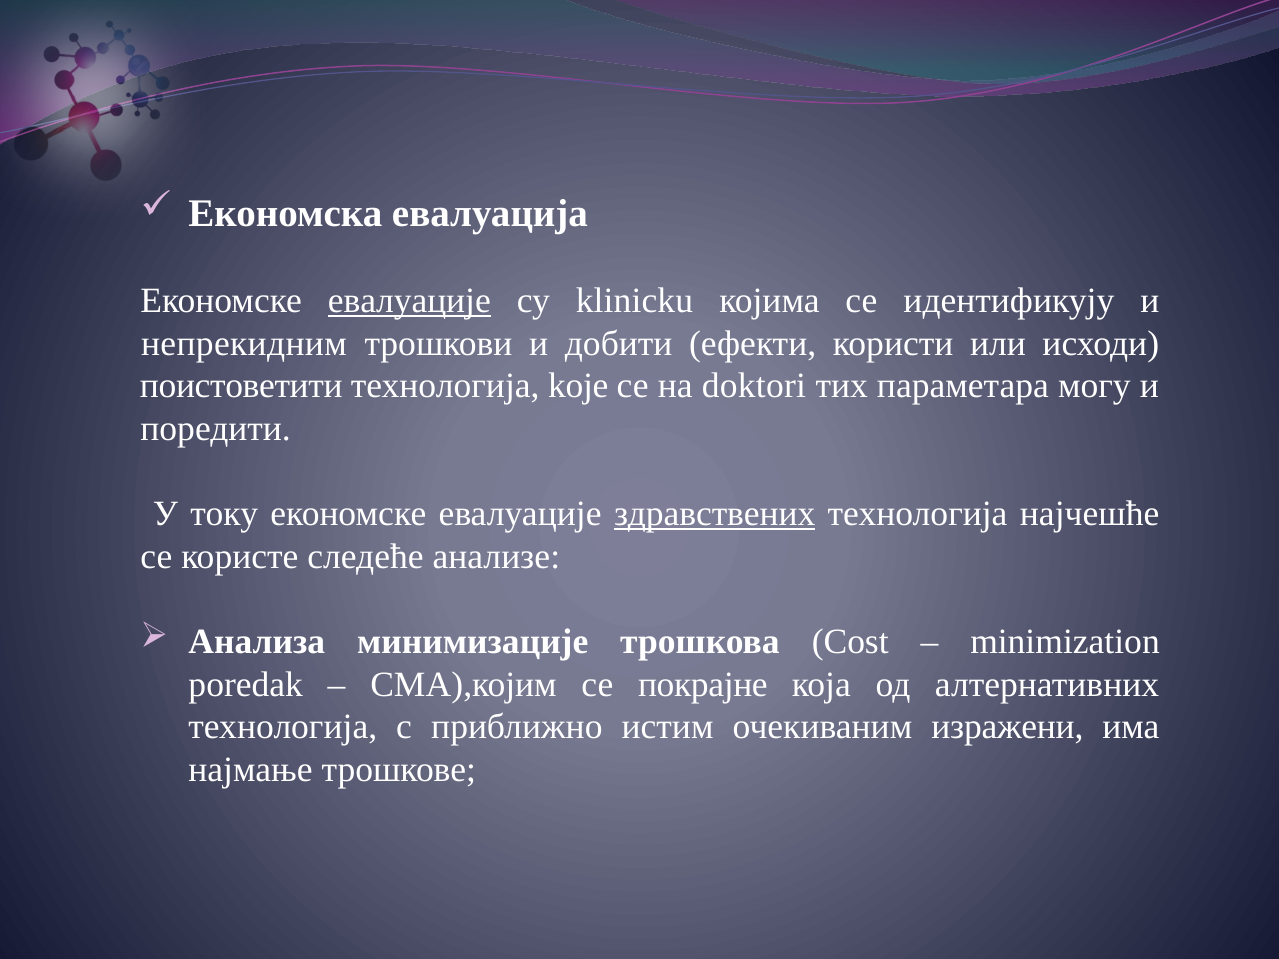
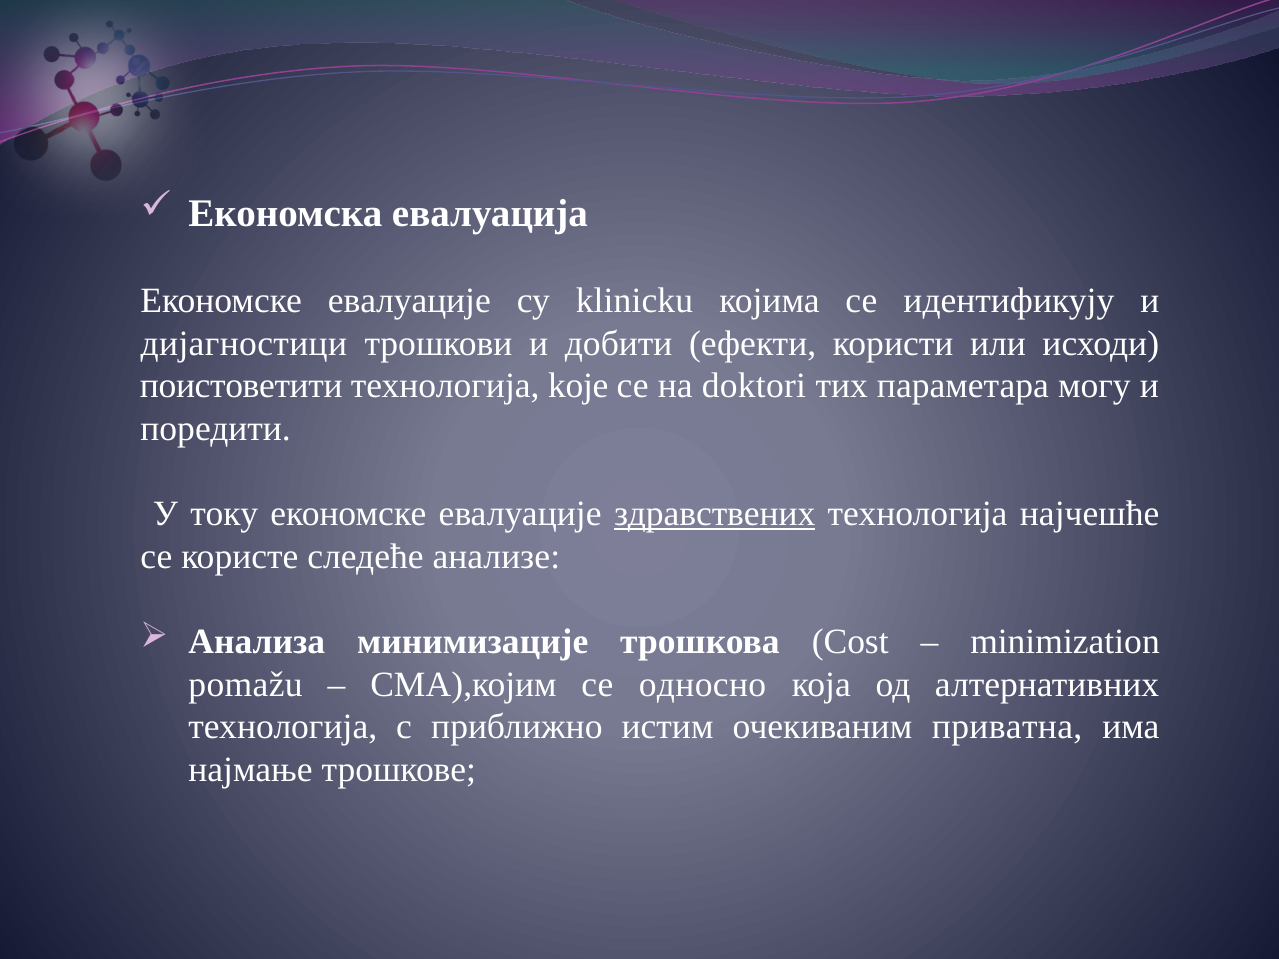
евалуације underline: present -> none (409, 301)
непрекидним: непрекидним -> дијагностици (244, 343)
poredak: poredak -> pomažu (246, 685)
покрајне: покрајне -> односно (703, 685)
изражени: изражени -> приватна (1007, 727)
